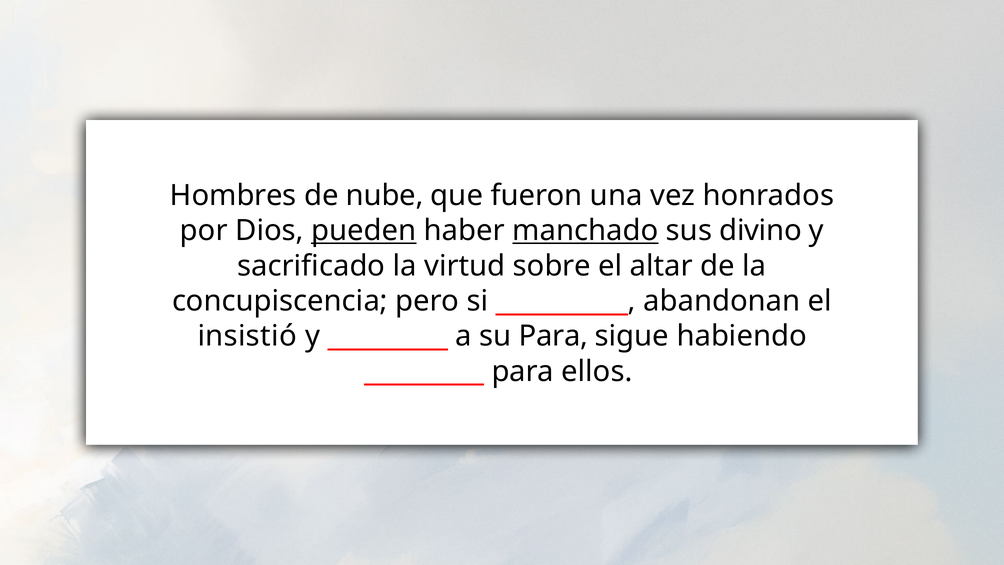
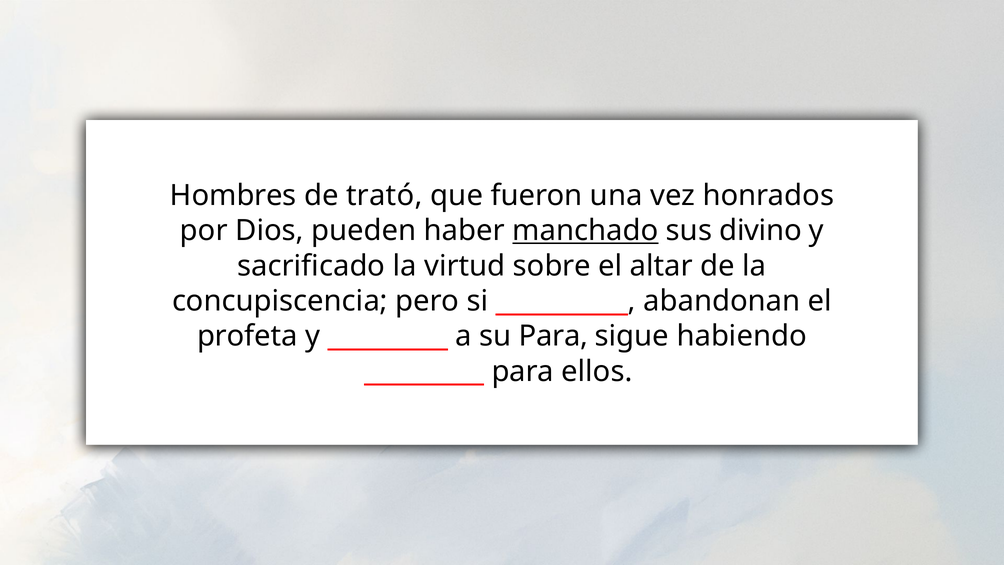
nube: nube -> trató (384, 195)
pueden underline: present -> none (364, 231)
insistió: insistió -> profeta (247, 336)
